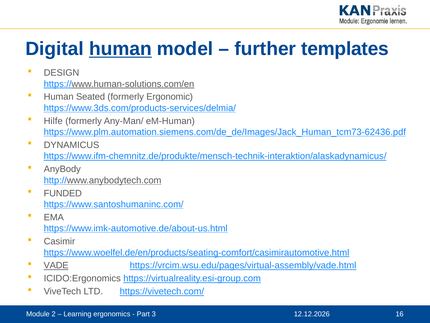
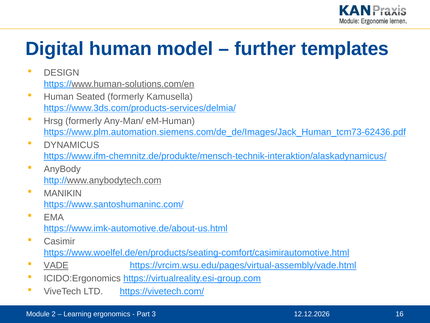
human underline: present -> none (120, 49)
Ergonomic: Ergonomic -> Kamusella (170, 97)
Hilfe: Hilfe -> Hrsg (53, 121)
FUNDED: FUNDED -> MANIKIN (63, 193)
